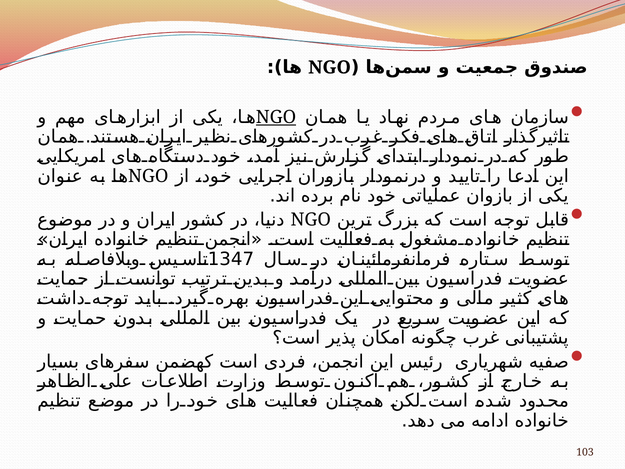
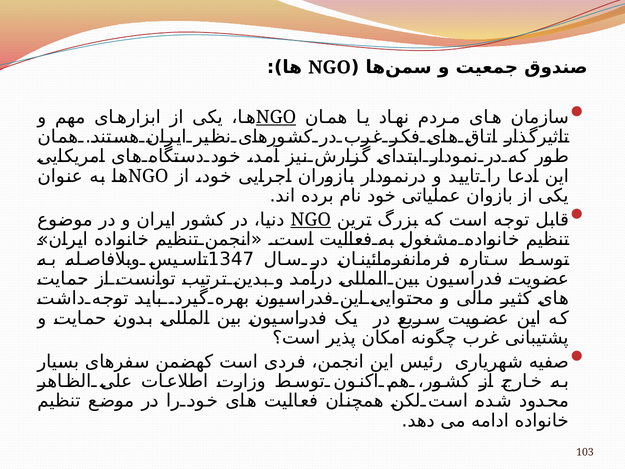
NGO underline: none -> present (311, 219)
